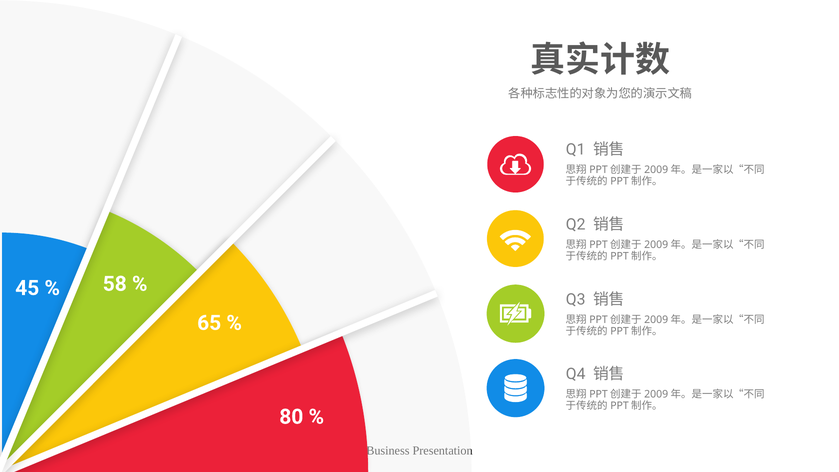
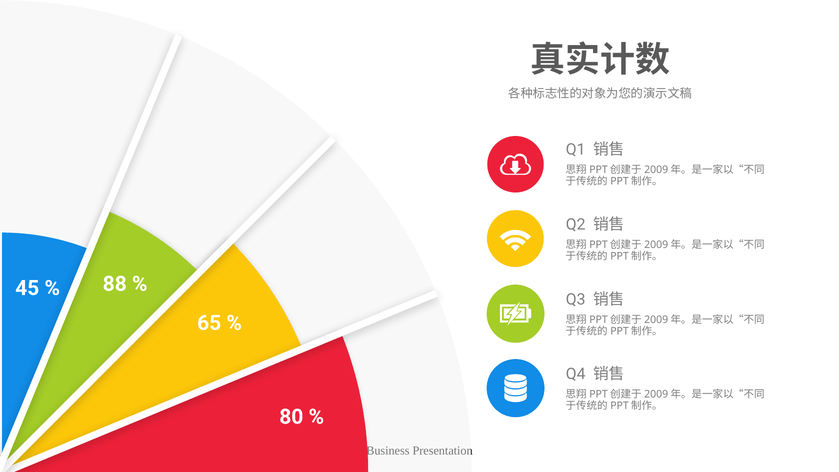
58: 58 -> 88 (115, 284)
